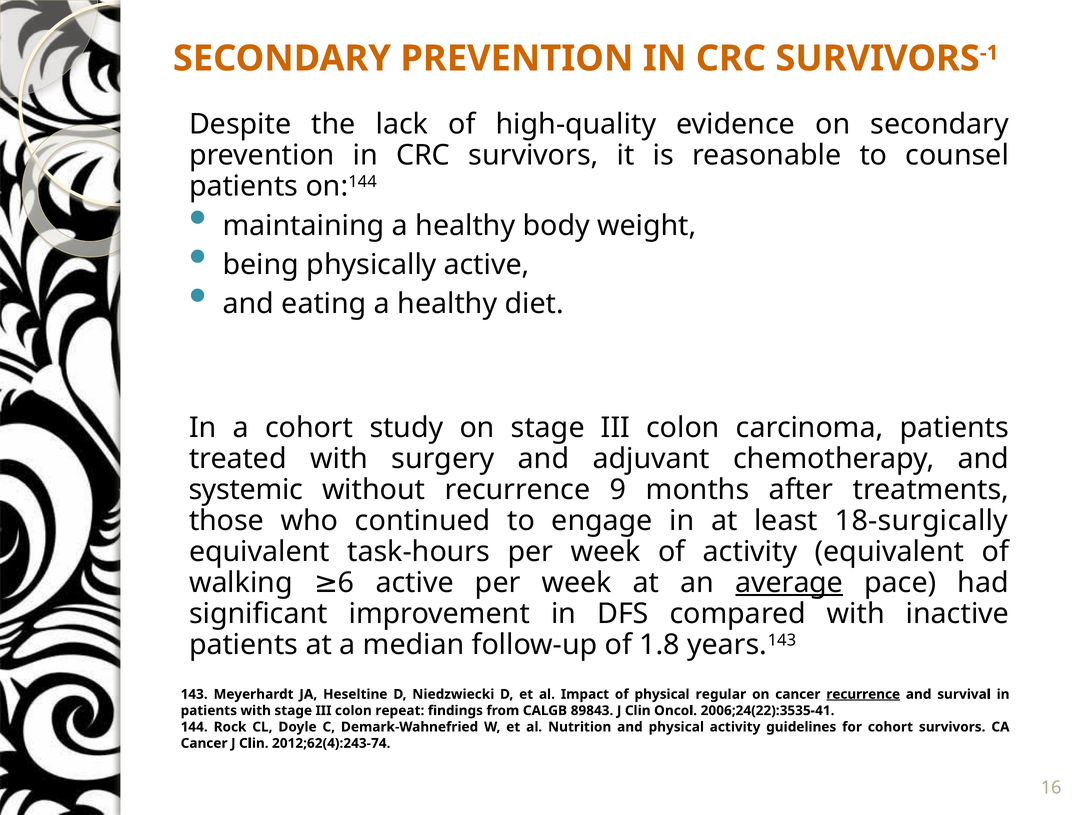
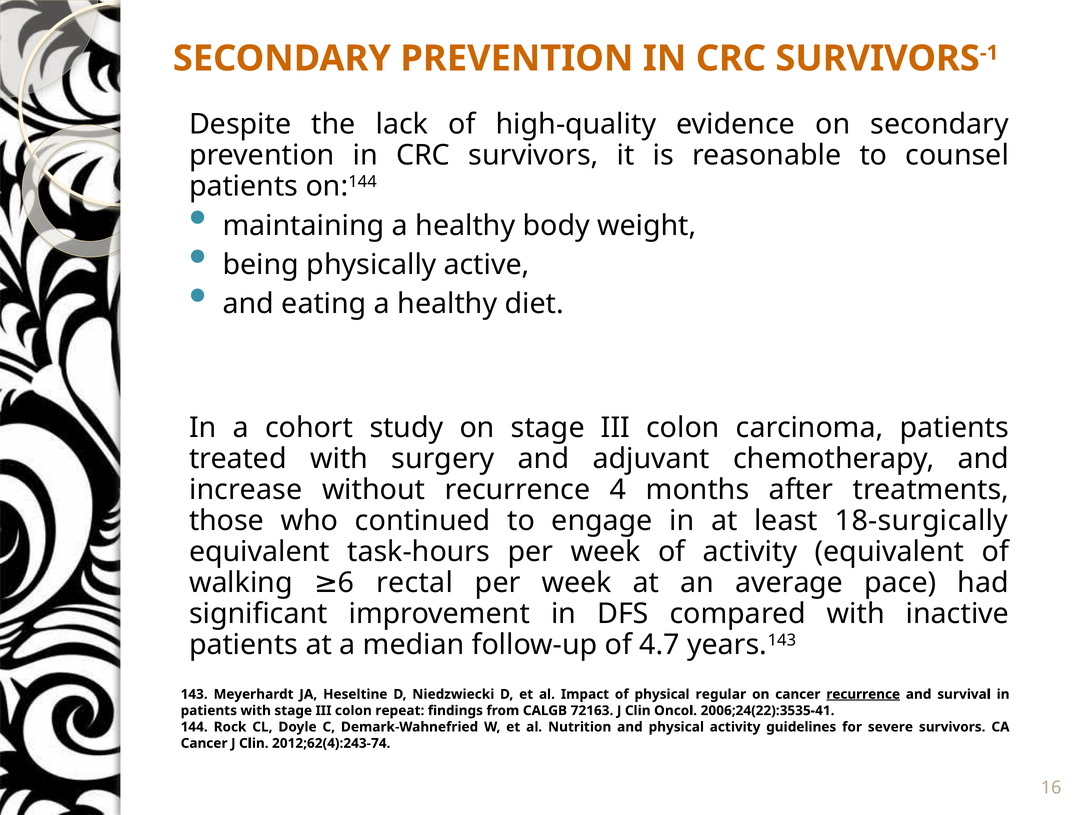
systemic: systemic -> increase (246, 490)
9: 9 -> 4 (618, 490)
6 active: active -> rectal (415, 583)
average underline: present -> none (789, 583)
1.8: 1.8 -> 4.7 (660, 645)
89843: 89843 -> 72163 (592, 711)
for cohort: cohort -> severe (890, 727)
